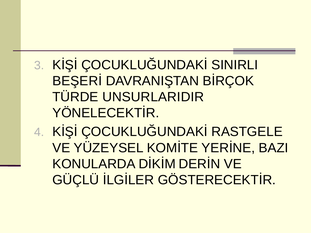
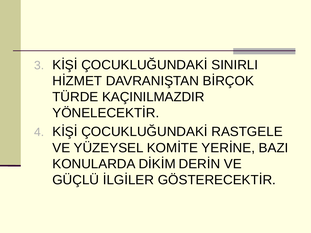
BEŞERİ: BEŞERİ -> HİZMET (77, 81)
UNSURLARIDIR: UNSURLARIDIR -> KAÇINILMAZDIR (153, 97)
